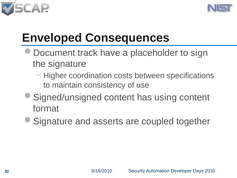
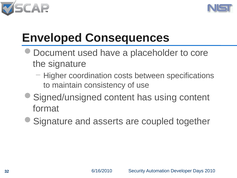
track: track -> used (88, 53)
sign: sign -> core (199, 53)
